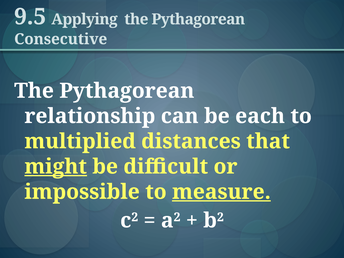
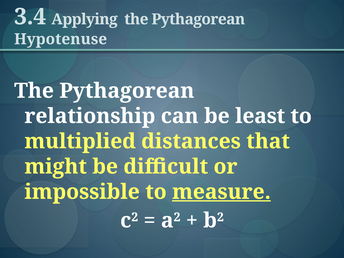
9.5: 9.5 -> 3.4 (30, 17)
Consecutive: Consecutive -> Hypotenuse (61, 39)
each: each -> least (260, 116)
might underline: present -> none (56, 167)
